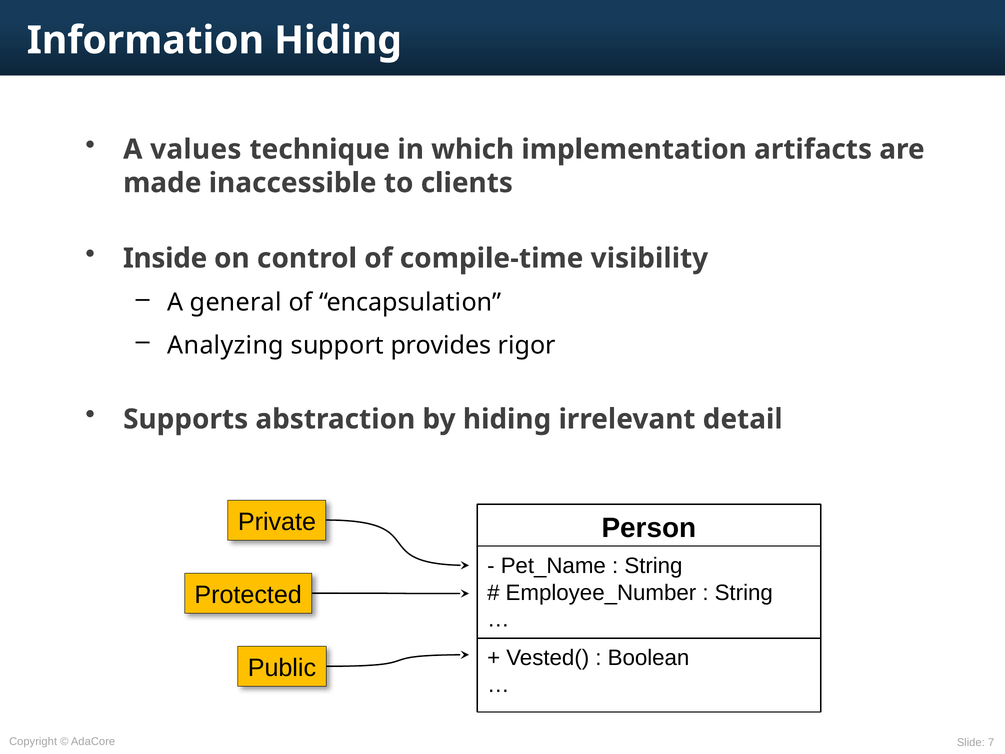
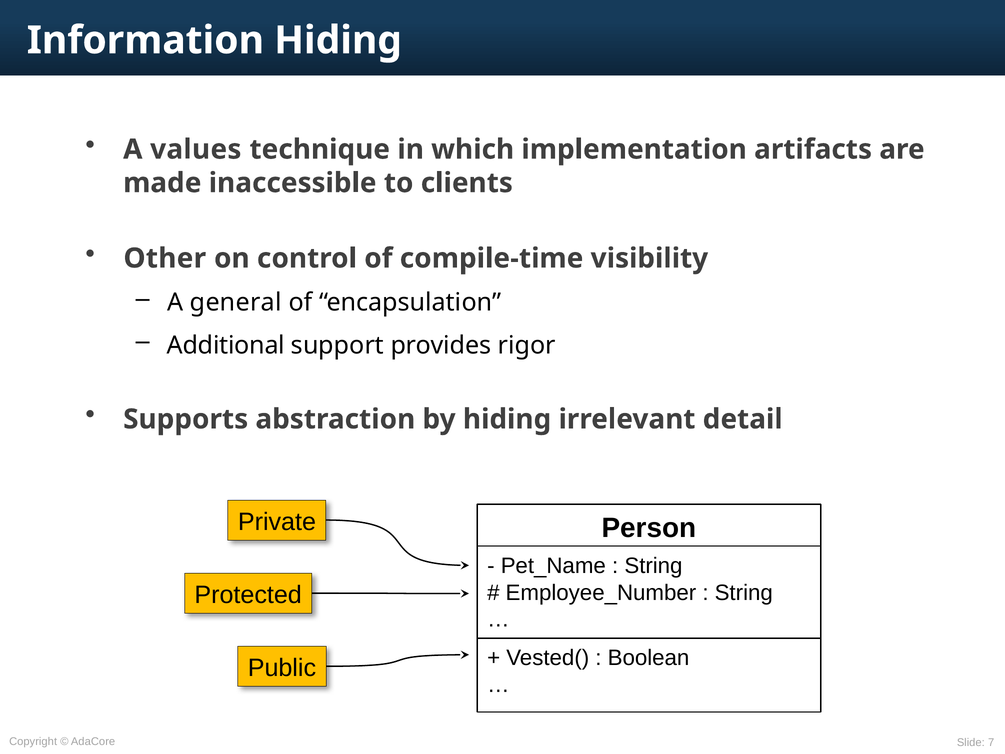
Inside: Inside -> Other (165, 258)
Analyzing: Analyzing -> Additional (226, 345)
